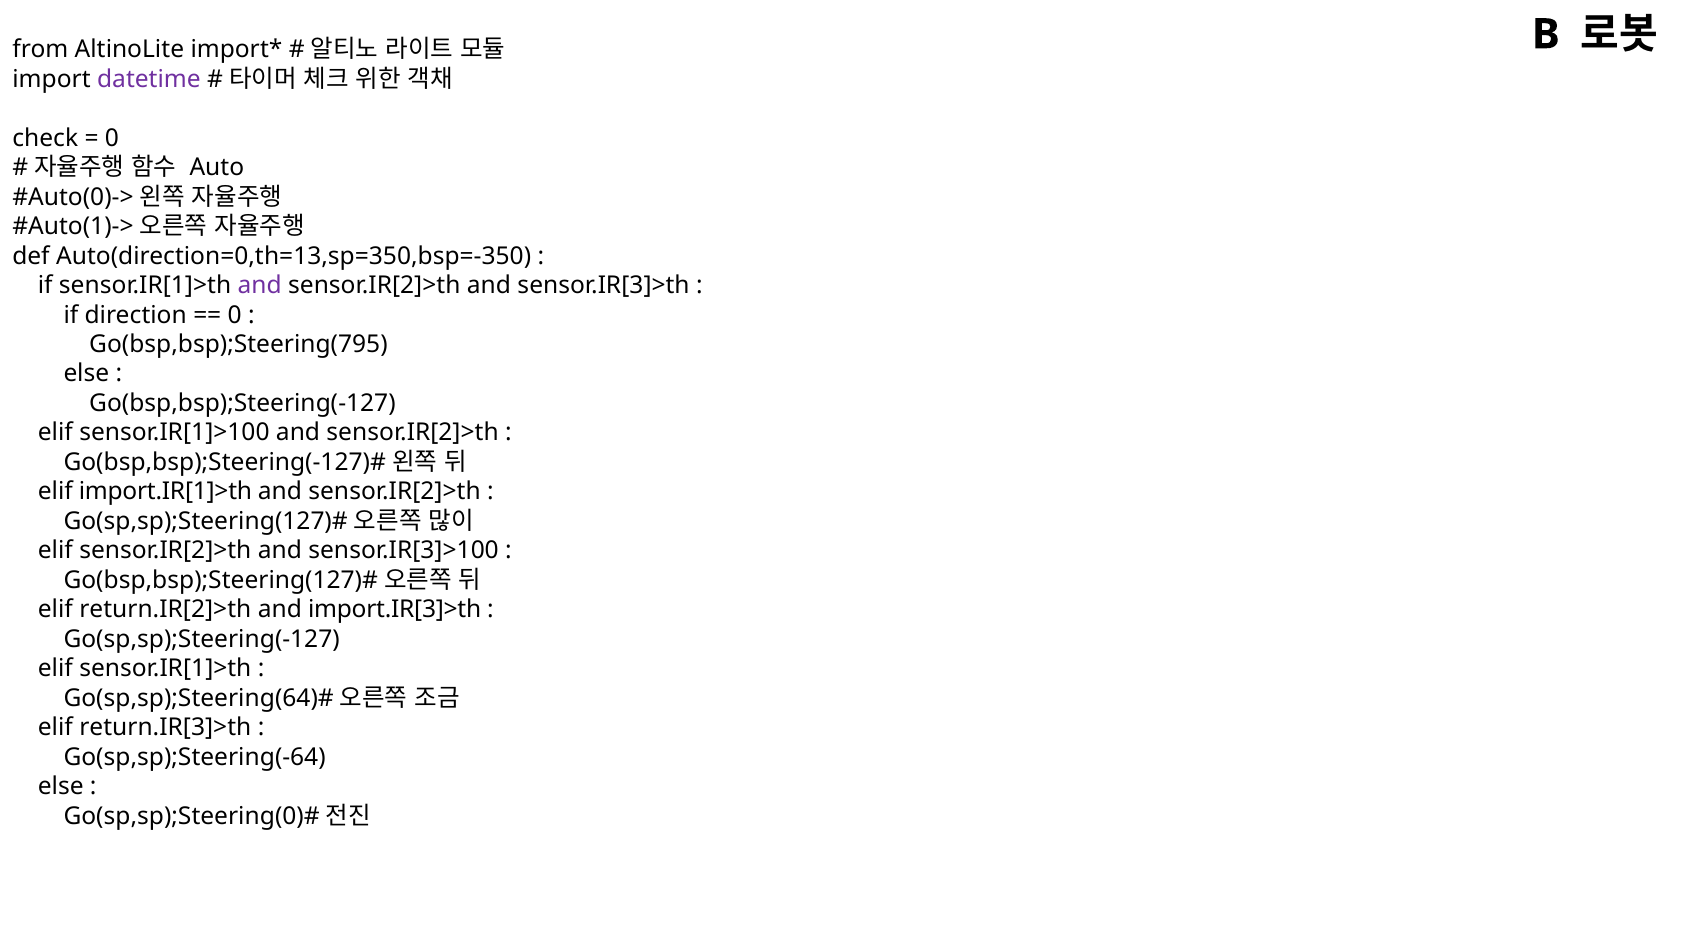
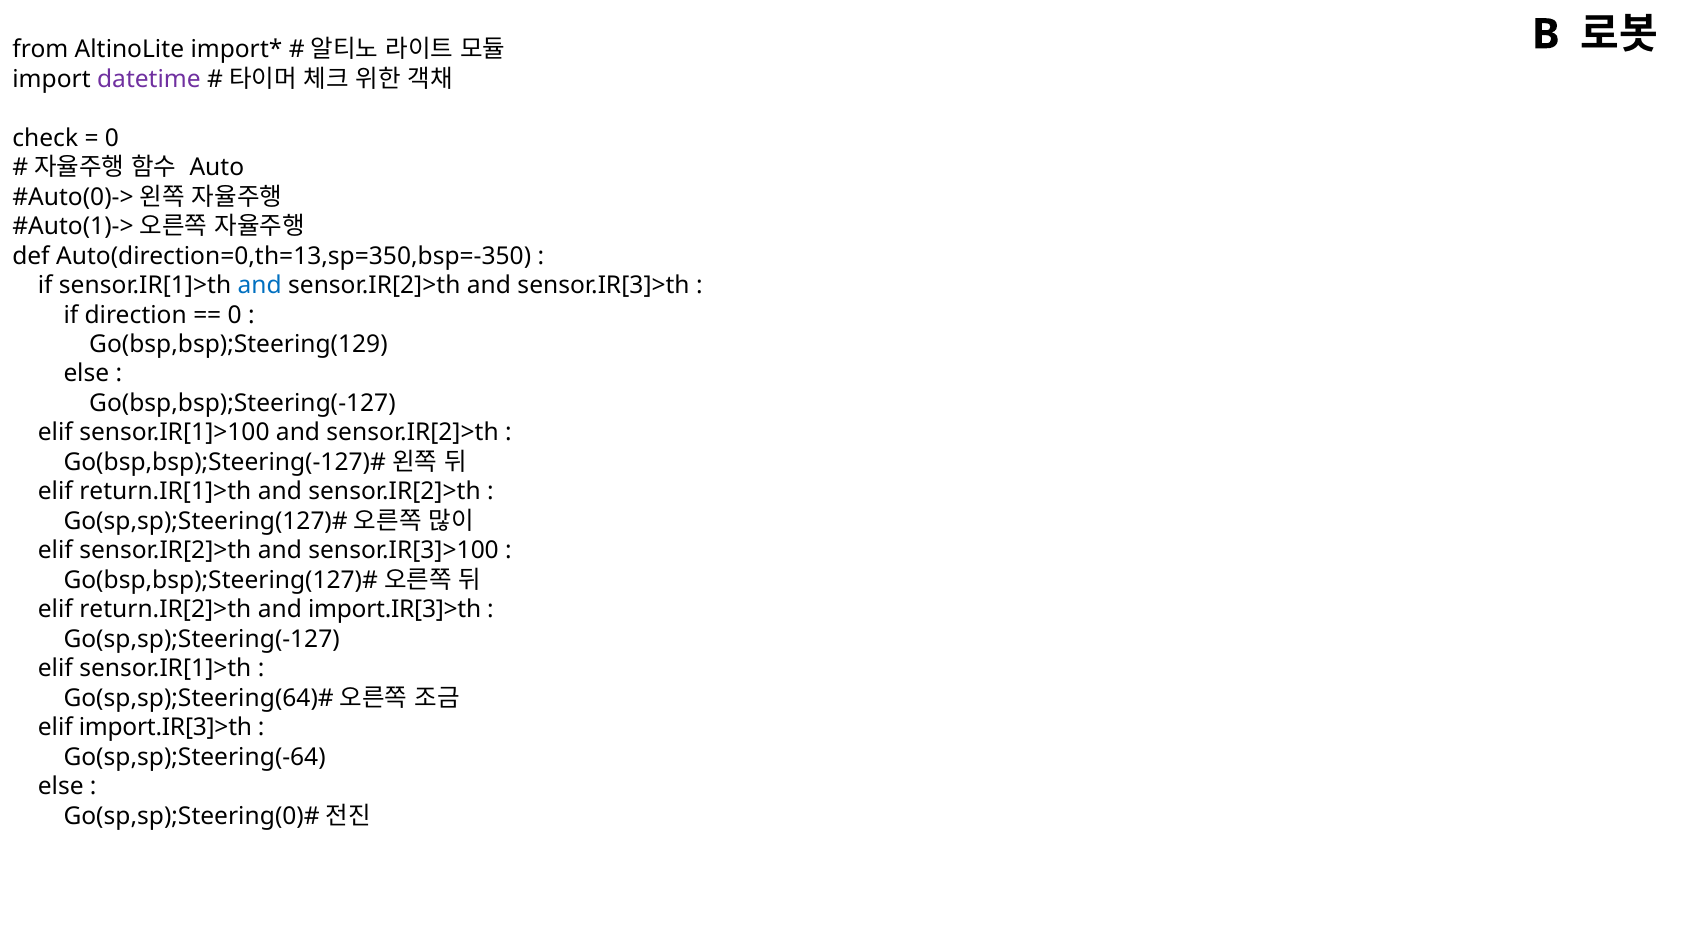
and colour: purple -> blue (260, 285)
Go(bsp,bsp);Steering(795: Go(bsp,bsp);Steering(795 -> Go(bsp,bsp);Steering(129 (238, 344)
import.IR[1]>th: import.IR[1]>th -> return.IR[1]>th (165, 492)
elif return.IR[3]>th: return.IR[3]>th -> import.IR[3]>th (165, 727)
